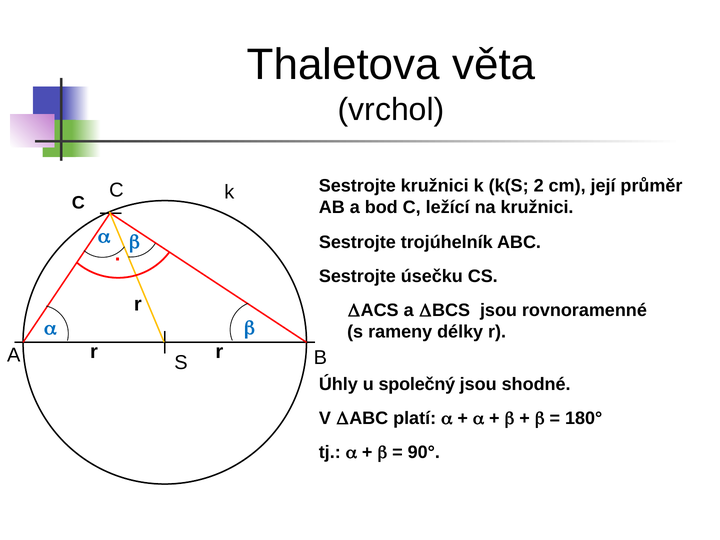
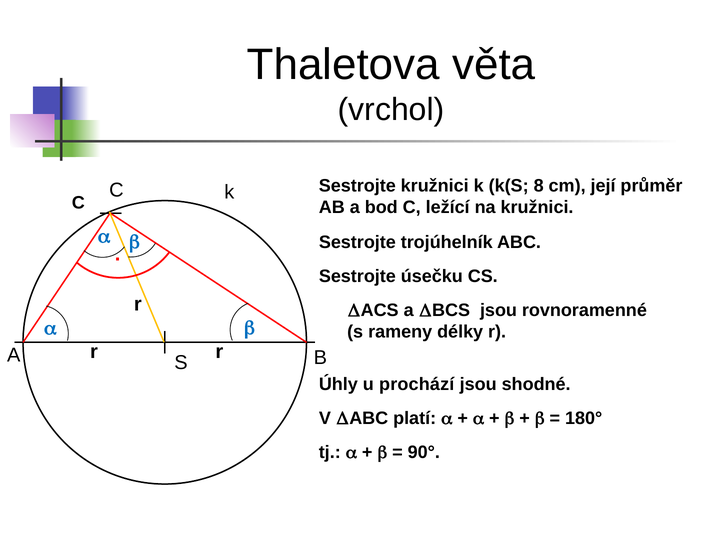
2: 2 -> 8 (539, 186)
společný: společný -> prochází (417, 384)
